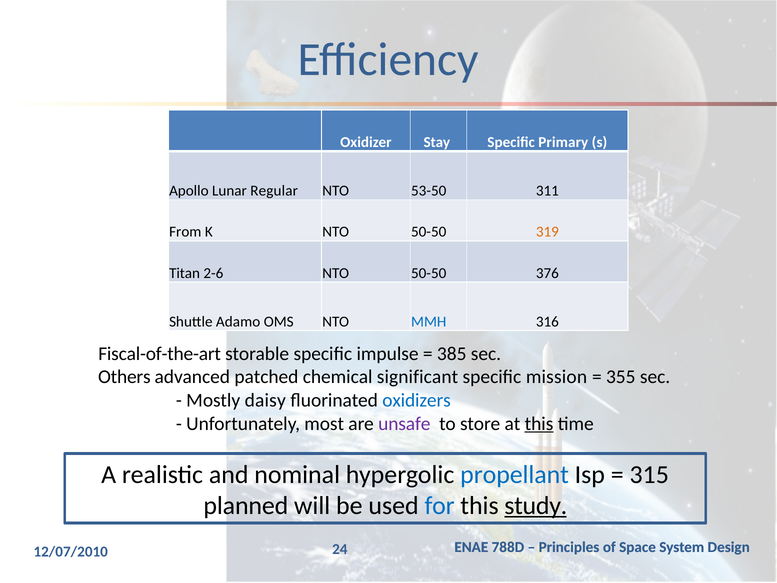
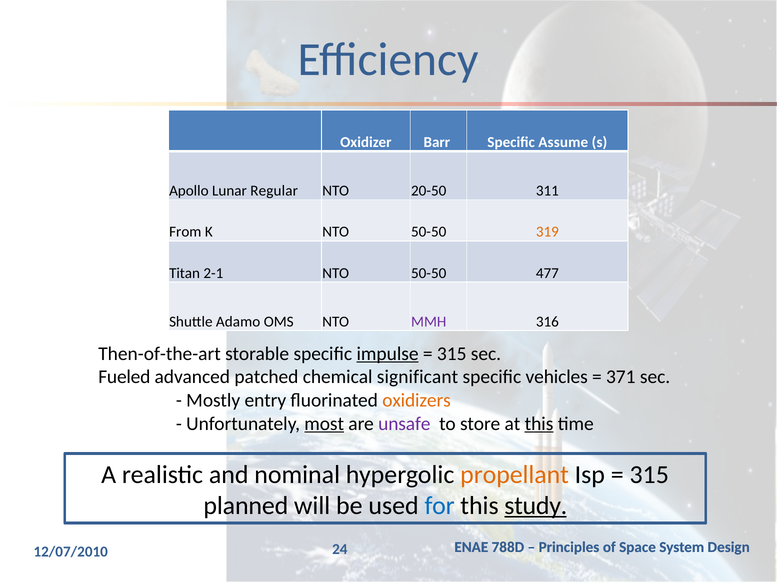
Stay: Stay -> Barr (437, 142)
Primary: Primary -> Assume (563, 142)
53-50: 53-50 -> 20-50 (429, 191)
2-6: 2-6 -> 2-1 (213, 273)
376: 376 -> 477 (547, 273)
MMH colour: blue -> purple (429, 321)
Fiscal-of-the-art: Fiscal-of-the-art -> Then-of-the-art (160, 354)
impulse underline: none -> present (388, 354)
385: 385 -> 315 (452, 354)
Others: Others -> Fueled (124, 377)
mission: mission -> vehicles (557, 377)
355: 355 -> 371 (621, 377)
daisy: daisy -> entry (265, 400)
oxidizers colour: blue -> orange (417, 400)
most underline: none -> present (324, 423)
propellant colour: blue -> orange (515, 474)
